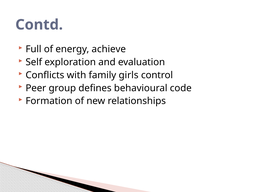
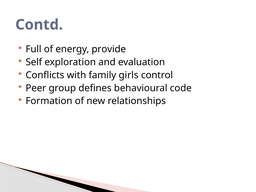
achieve: achieve -> provide (109, 49)
